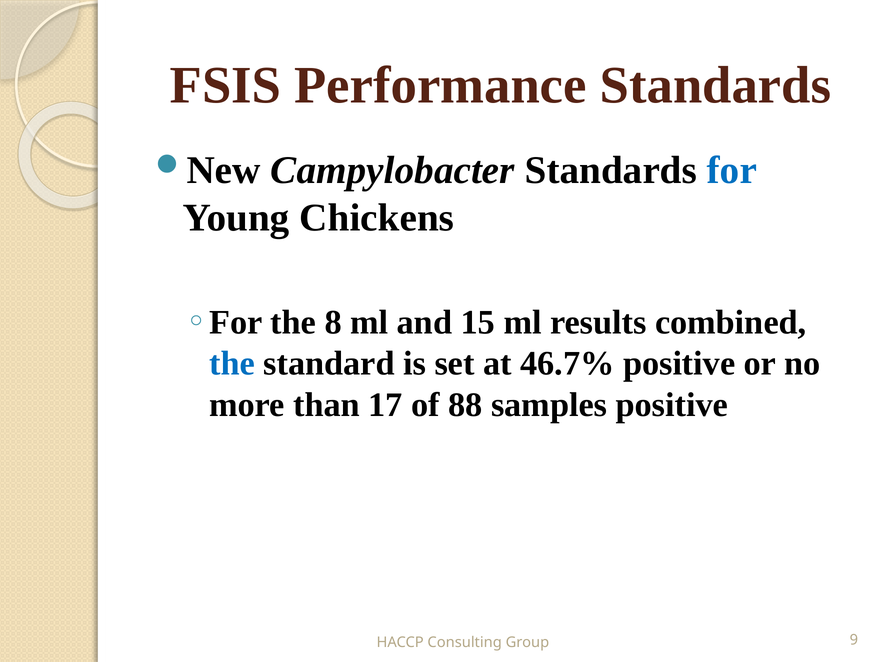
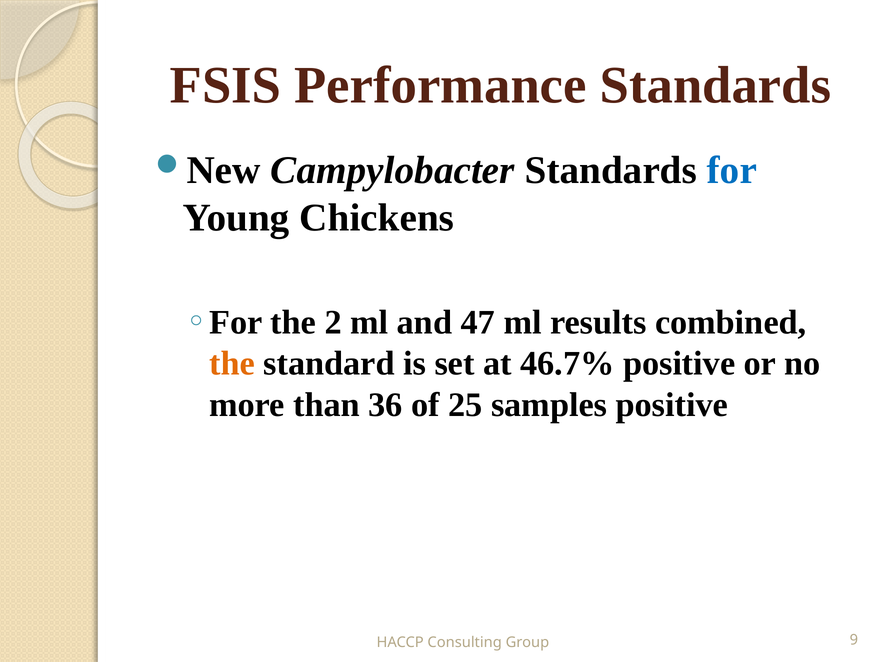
8: 8 -> 2 (333, 323)
15: 15 -> 47 (478, 323)
the colour: blue -> orange (232, 364)
17: 17 -> 36 (385, 405)
88: 88 -> 25 (465, 405)
